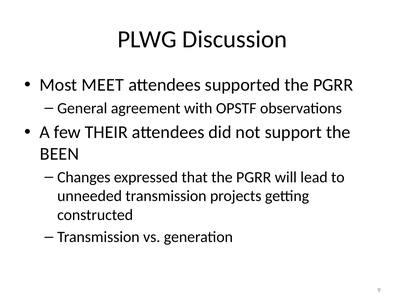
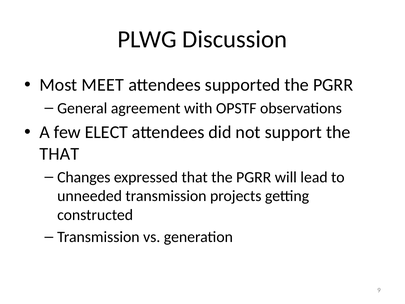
THEIR: THEIR -> ELECT (106, 132)
BEEN: BEEN -> THAT (59, 154)
